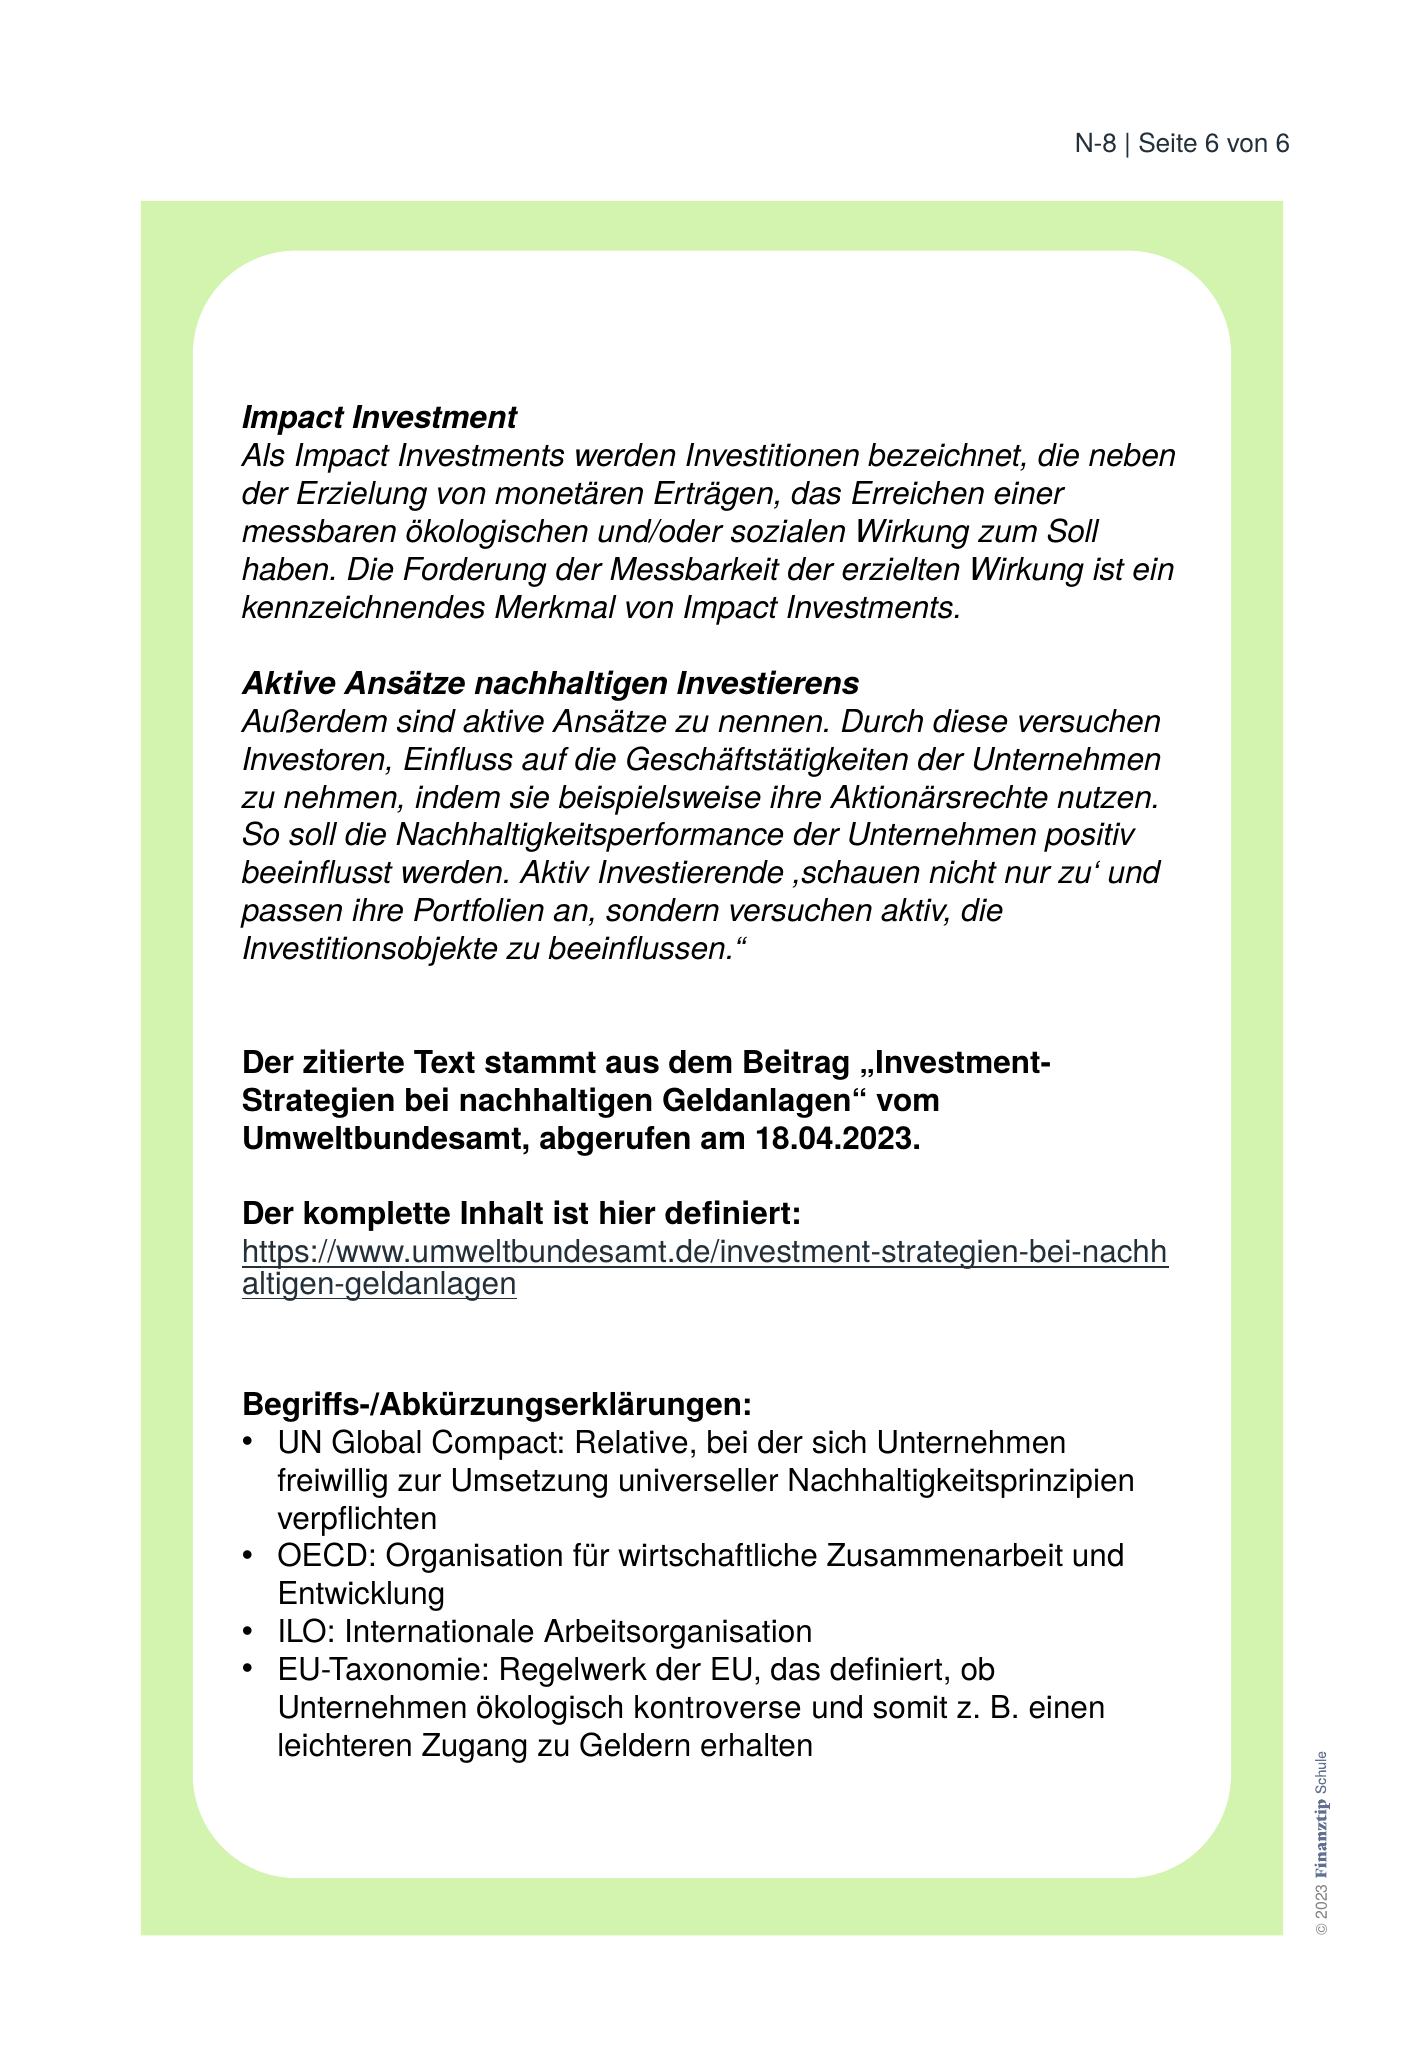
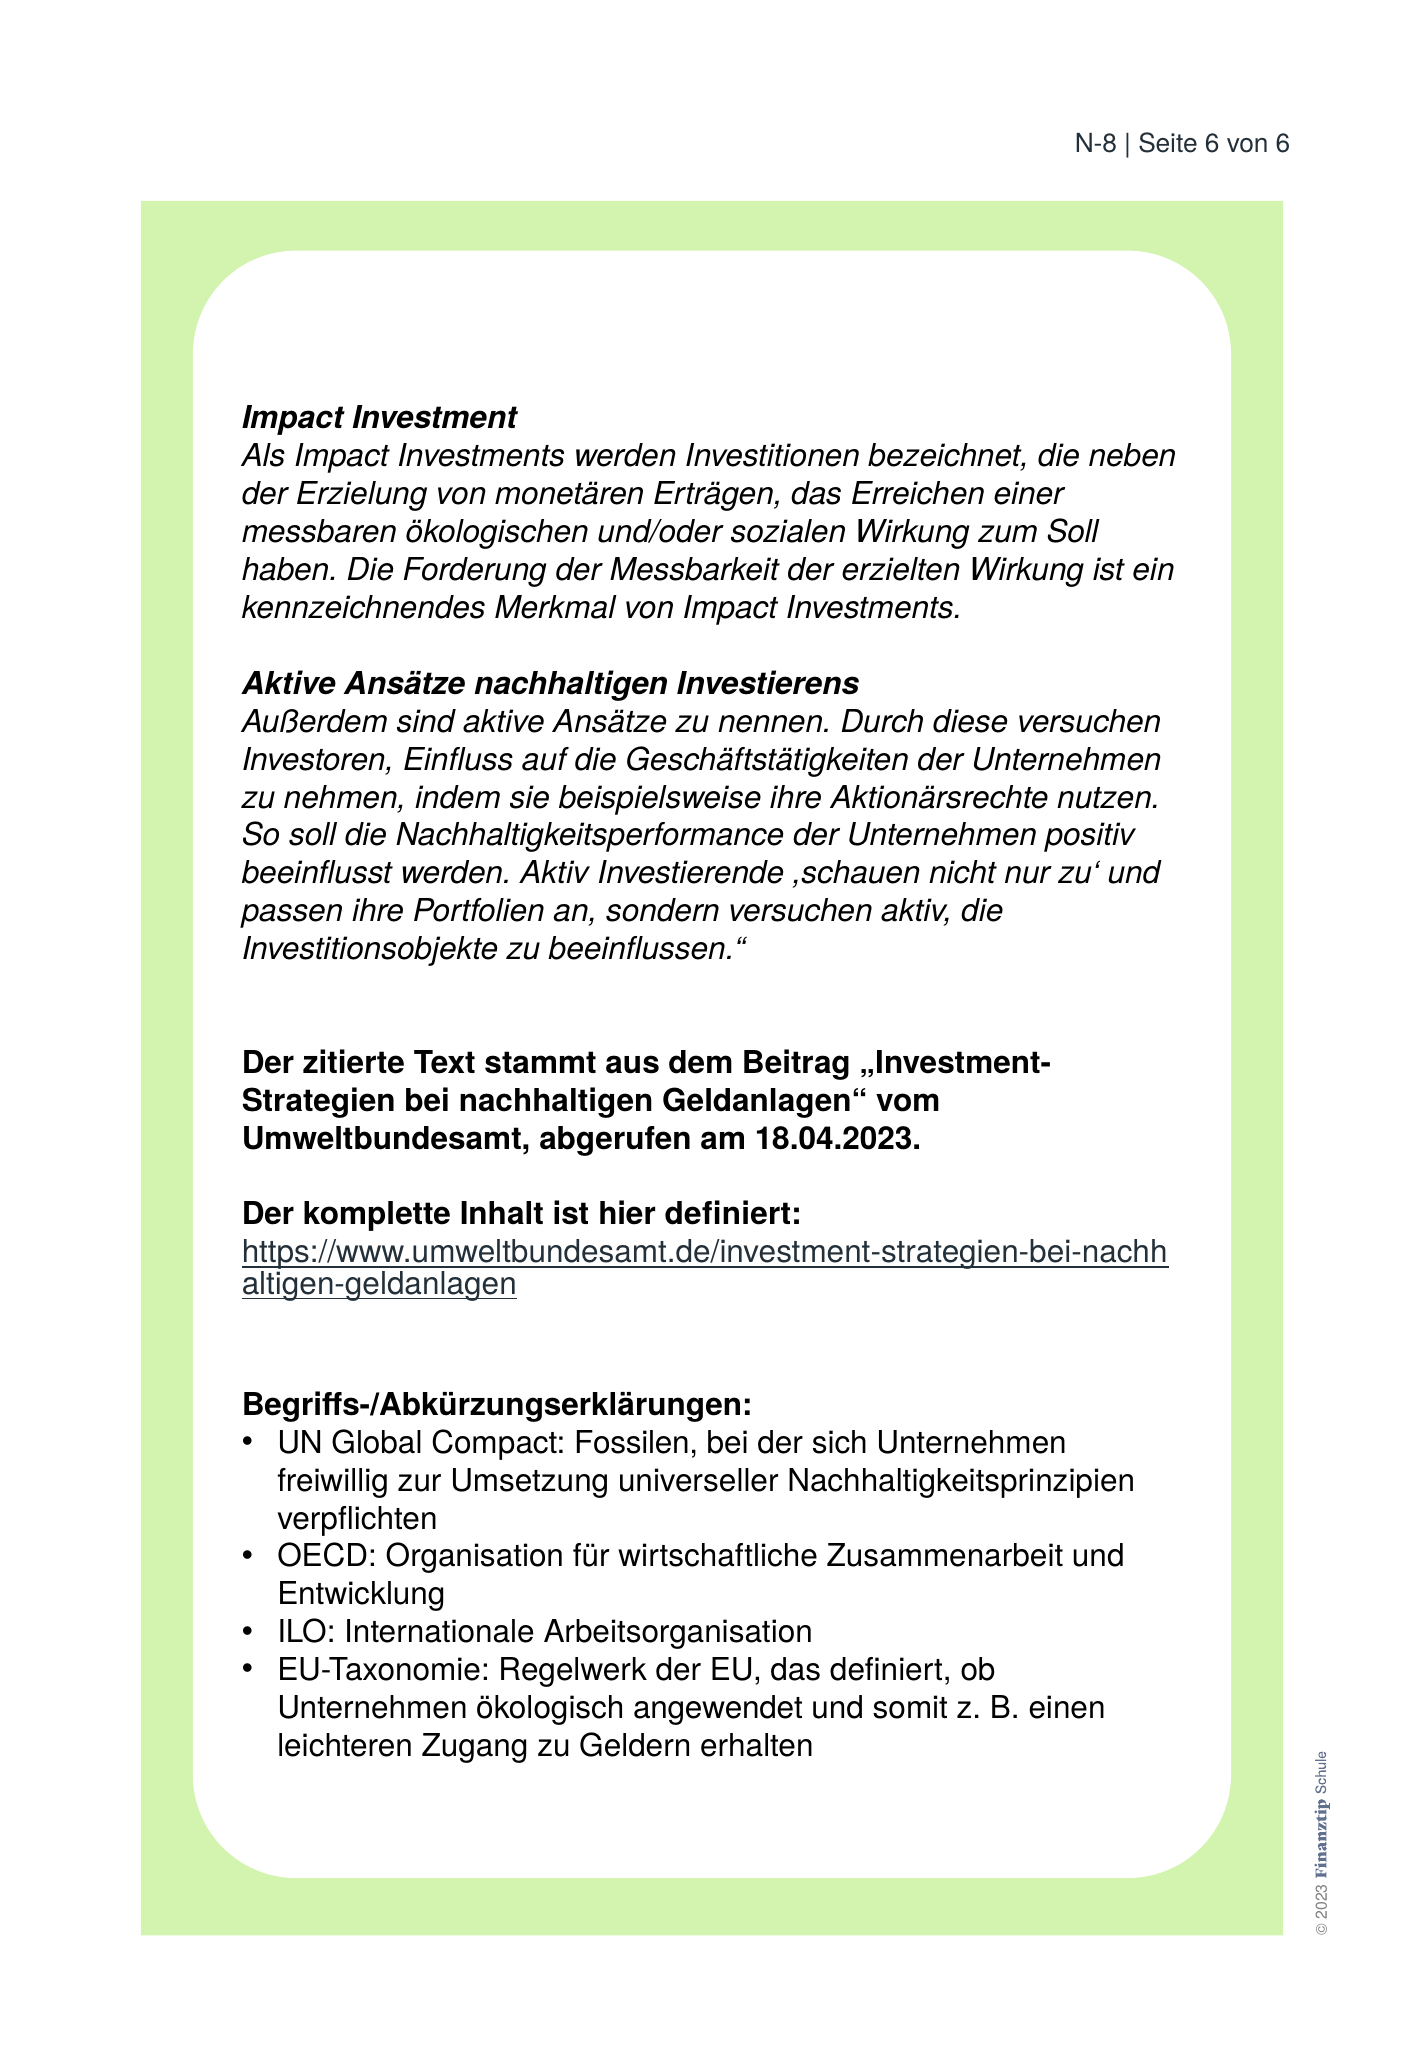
Relative: Relative -> Fossilen (636, 1443)
kontroverse: kontroverse -> angewendet (718, 1708)
